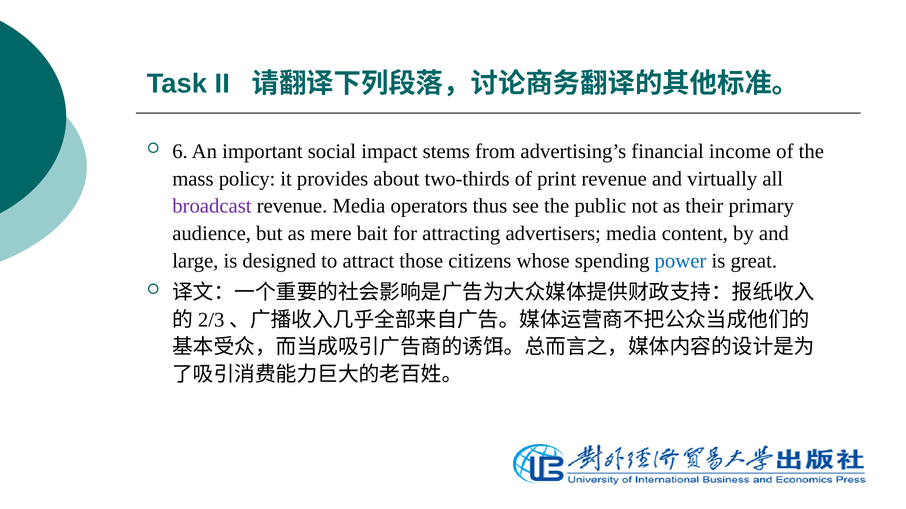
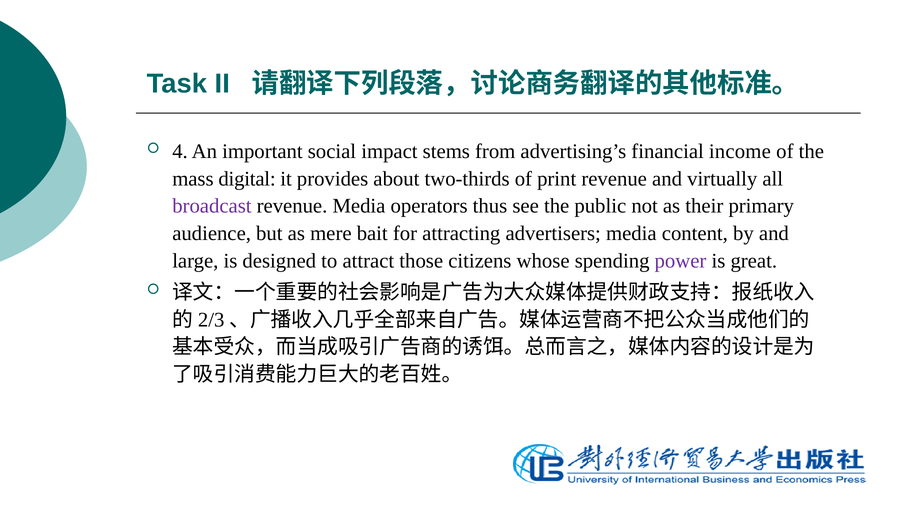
6: 6 -> 4 (180, 152)
policy: policy -> digital (247, 179)
power colour: blue -> purple (681, 261)
